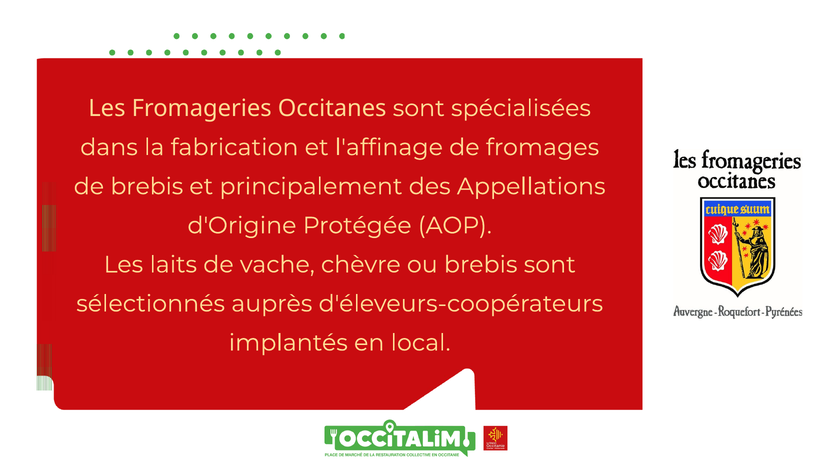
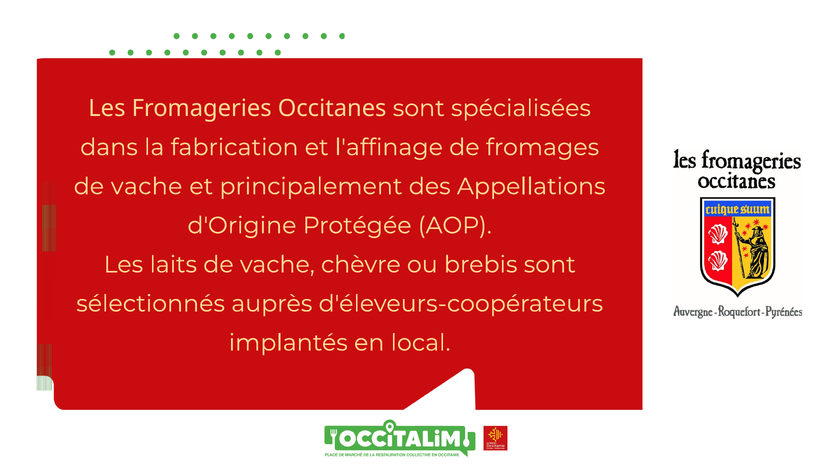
brebis: brebis -> vache (147, 186)
